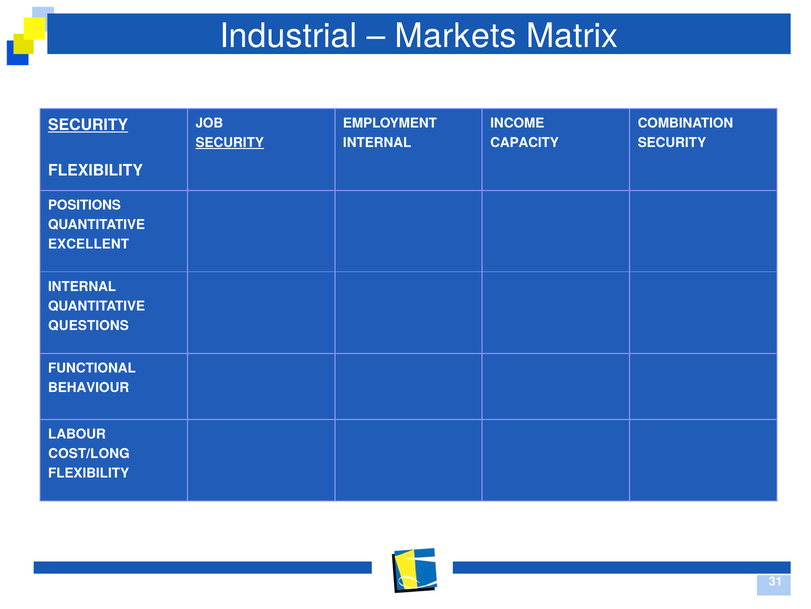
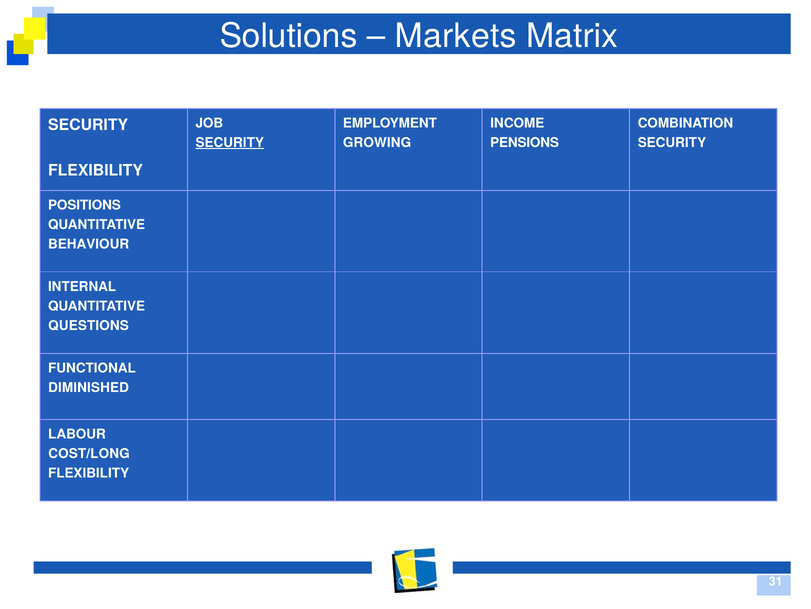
Industrial: Industrial -> Solutions (289, 36)
SECURITY underline: present -> none (88, 125)
INTERNAL: INTERNAL -> GROWING (377, 142)
CAPACITY: CAPACITY -> PENSIONS (525, 142)
EXCELLENT: EXCELLENT -> BEHAVIOUR (89, 244)
BEHAVIOUR: BEHAVIOUR -> DIMINISHED (89, 387)
